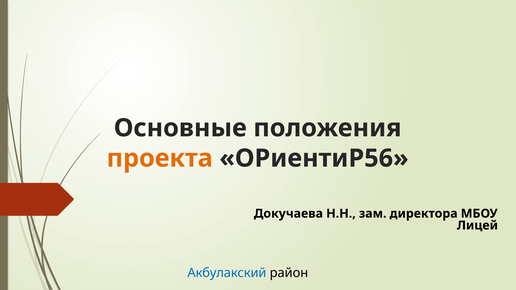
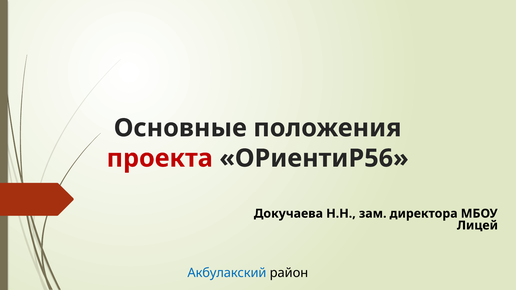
проекта colour: orange -> red (160, 158)
